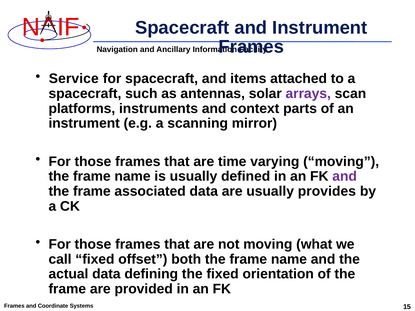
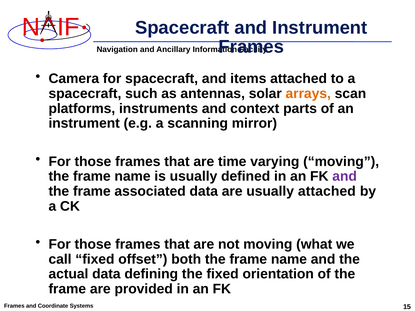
Service: Service -> Camera (74, 79)
arrays colour: purple -> orange (308, 94)
usually provides: provides -> attached (327, 192)
